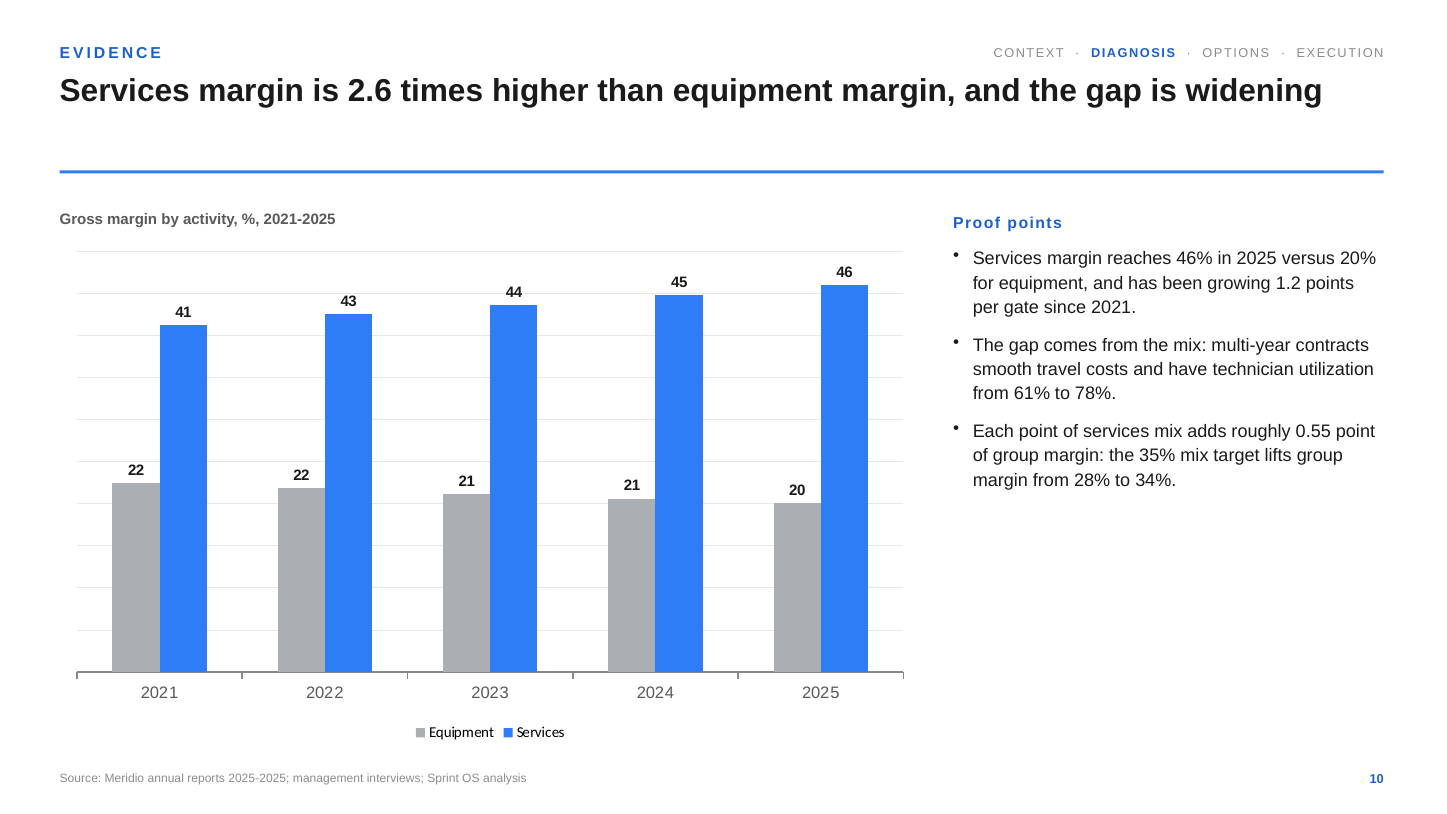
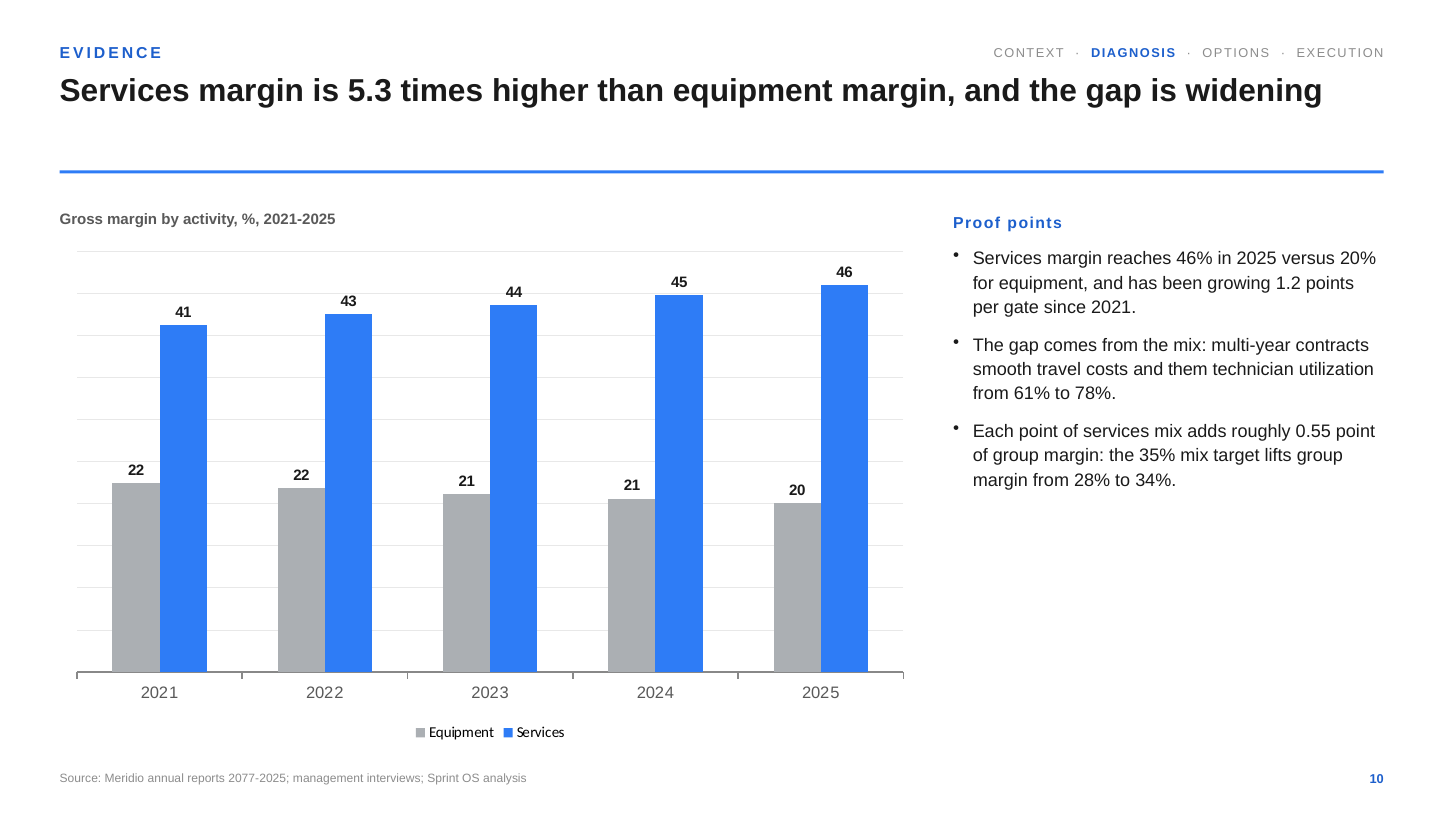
2.6: 2.6 -> 5.3 (370, 91)
have: have -> them (1188, 369)
2025-2025: 2025-2025 -> 2077-2025 (259, 779)
